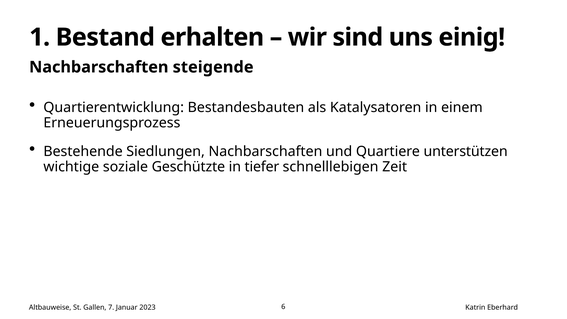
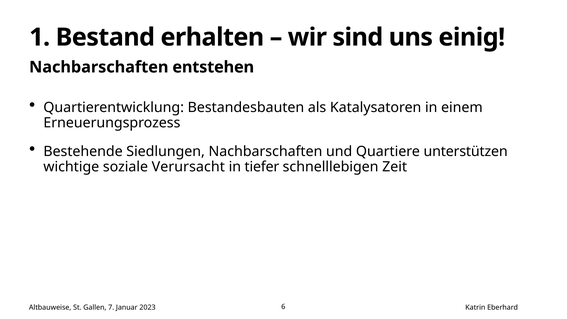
steigende: steigende -> entstehen (213, 67)
Geschützte: Geschützte -> Verursacht (188, 167)
